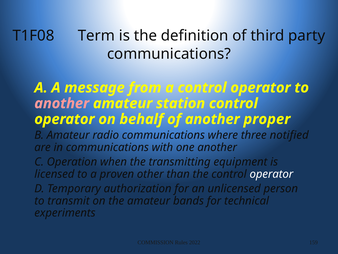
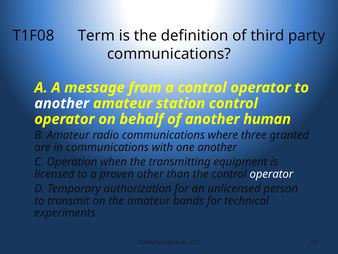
another colour: pink -> white (62, 103)
proper: proper -> human (267, 119)
notified: notified -> granted (289, 135)
